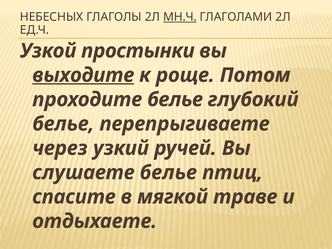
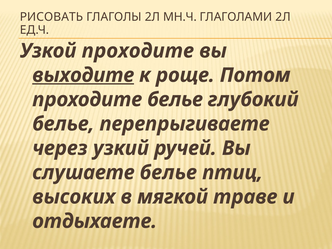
НЕБЕСНЫХ: НЕБЕСНЫХ -> РИСОВАТЬ (52, 17)
МН.Ч underline: present -> none (180, 17)
Узкой простынки: простынки -> проходите (138, 51)
спасите: спасите -> высоких (74, 197)
